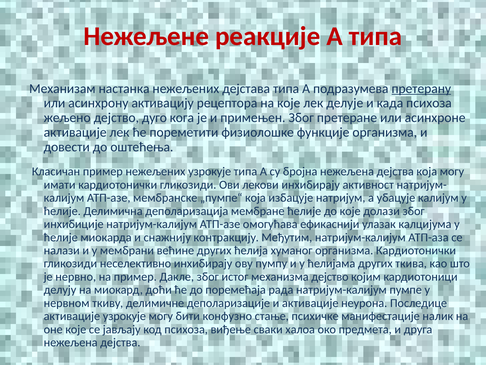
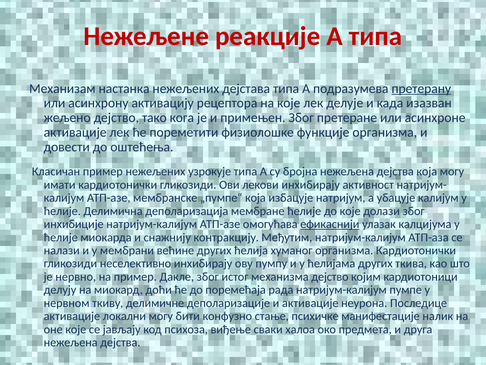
када психоза: психоза -> изазван (429, 103)
дуго: дуго -> тако (154, 118)
ефикаснији underline: none -> present (330, 224)
активације узрокује: узрокује -> локални (124, 316)
